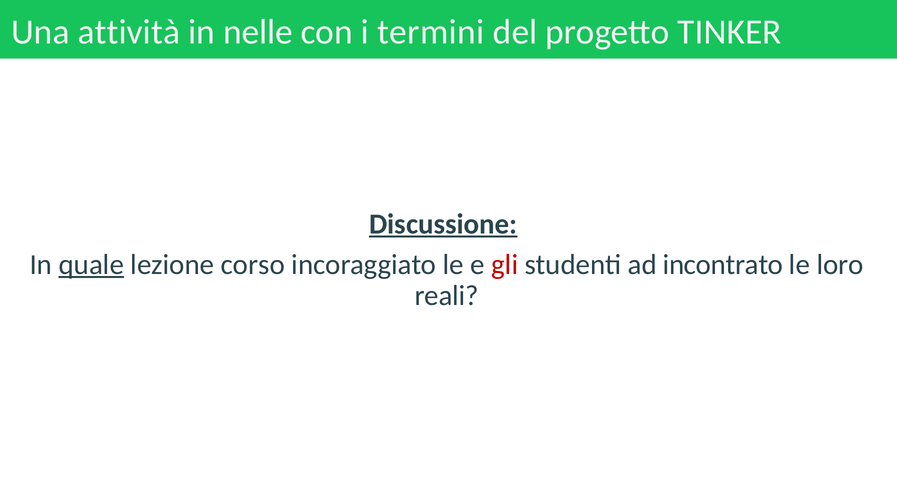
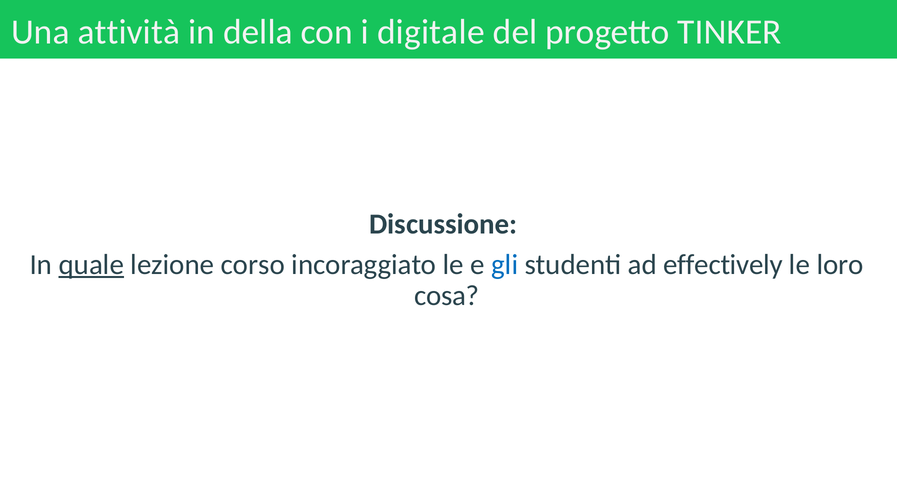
nelle: nelle -> della (258, 32)
termini: termini -> digitale (431, 32)
Discussione underline: present -> none (443, 224)
gli colour: red -> blue (505, 265)
incontrato: incontrato -> effectively (723, 265)
reali: reali -> cosa (447, 296)
